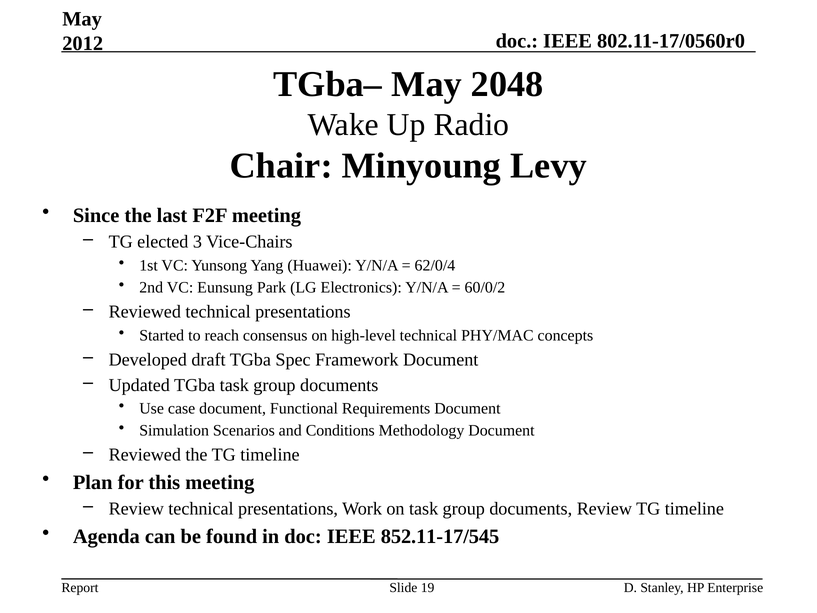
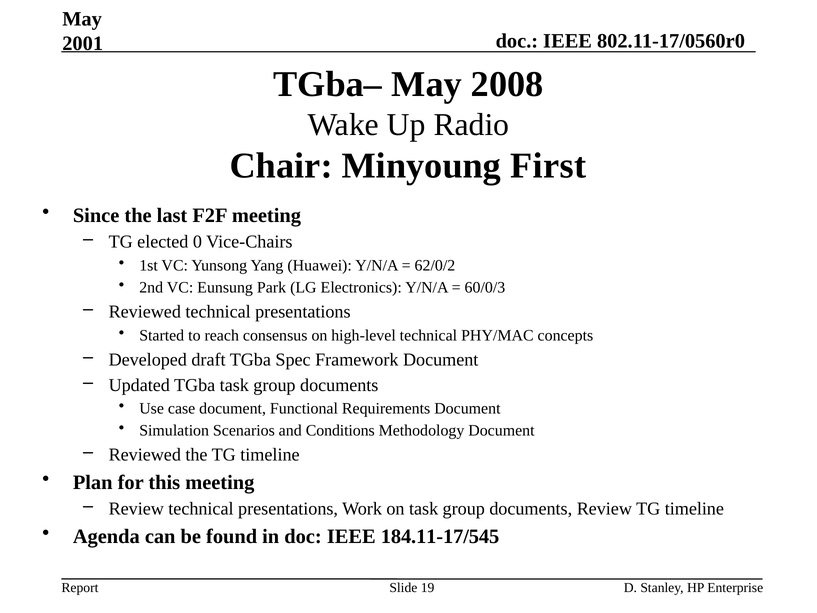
2012: 2012 -> 2001 (83, 44)
2048: 2048 -> 2008 (507, 84)
Levy: Levy -> First (548, 166)
3: 3 -> 0 (198, 242)
62/0/4: 62/0/4 -> 62/0/2 (435, 265)
60/0/2: 60/0/2 -> 60/0/3 (485, 288)
852.11-17/545: 852.11-17/545 -> 184.11-17/545 (440, 536)
